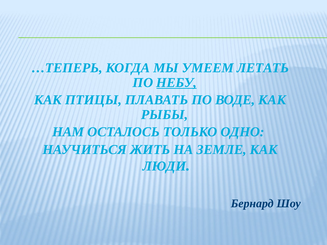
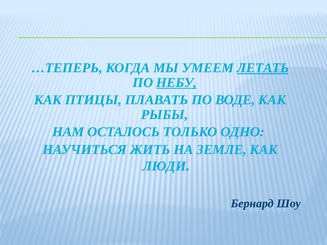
ЛЕТАТЬ underline: none -> present (263, 68)
